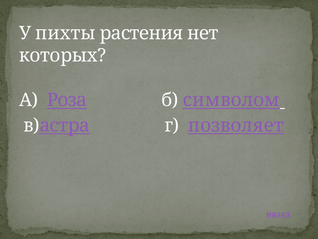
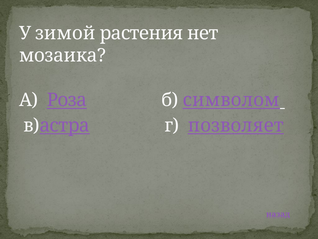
пихты: пихты -> зимой (65, 33)
которых: которых -> мозаика (63, 55)
